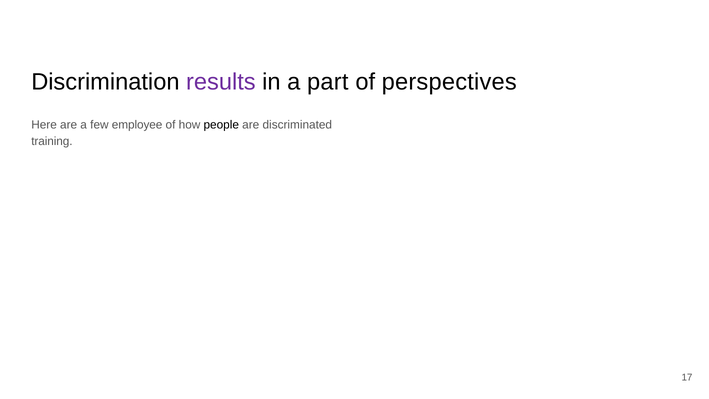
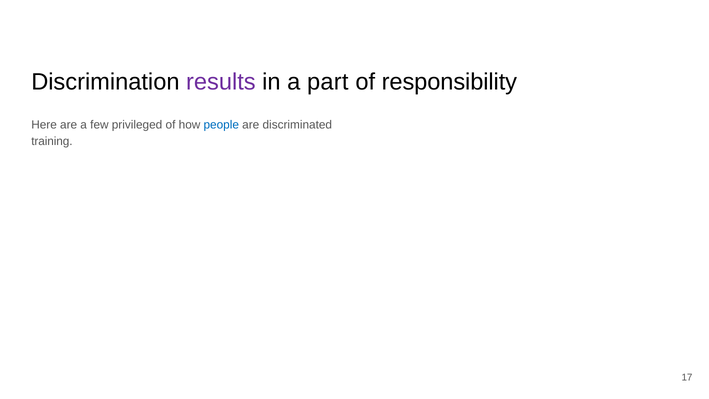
perspectives: perspectives -> responsibility (449, 82)
employee: employee -> privileged (137, 125)
people colour: black -> blue (221, 125)
